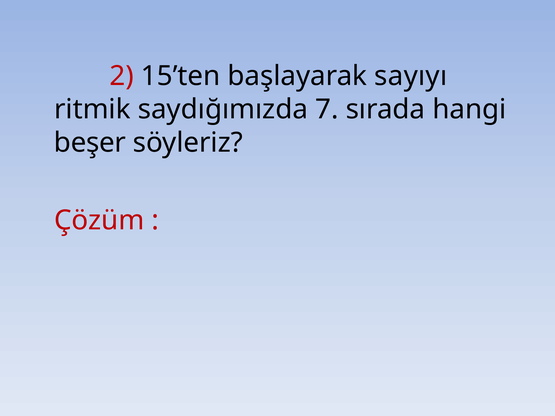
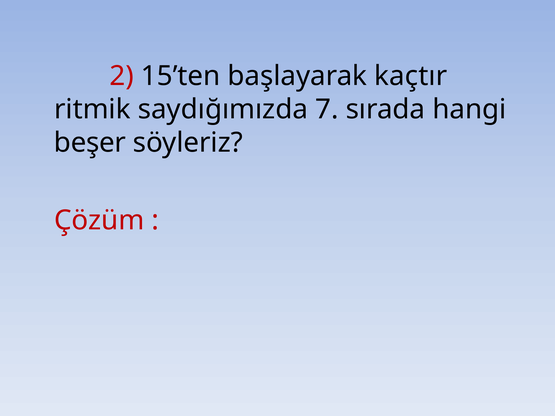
sayıyı: sayıyı -> kaçtır (411, 76)
